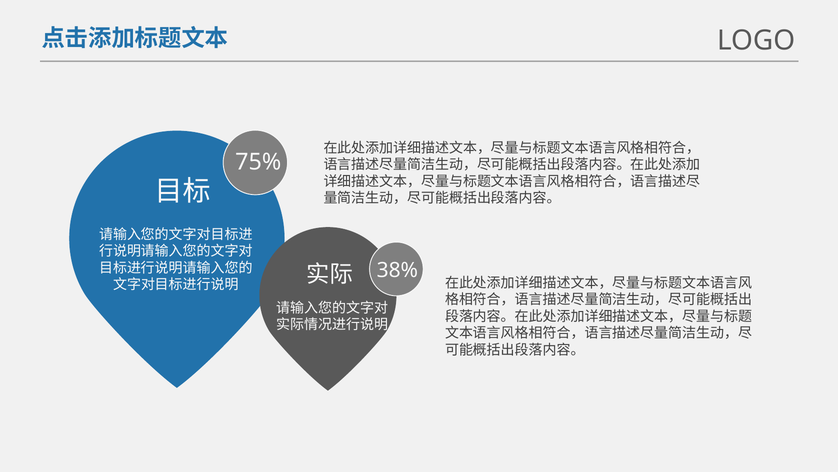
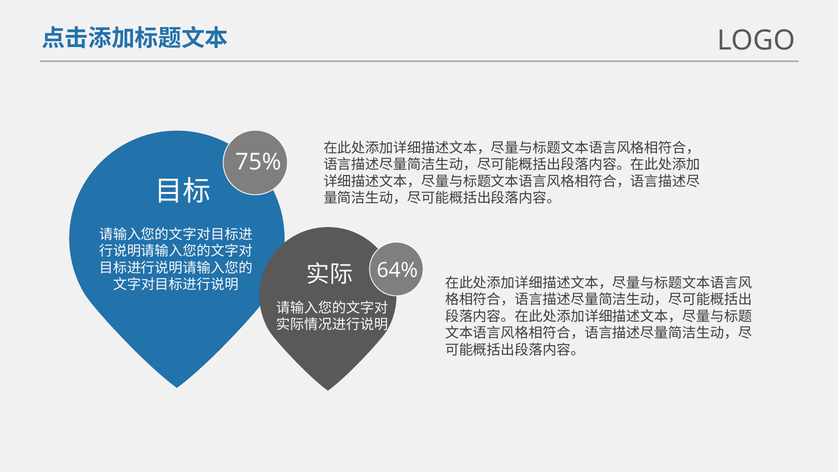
38%: 38% -> 64% (397, 270)
